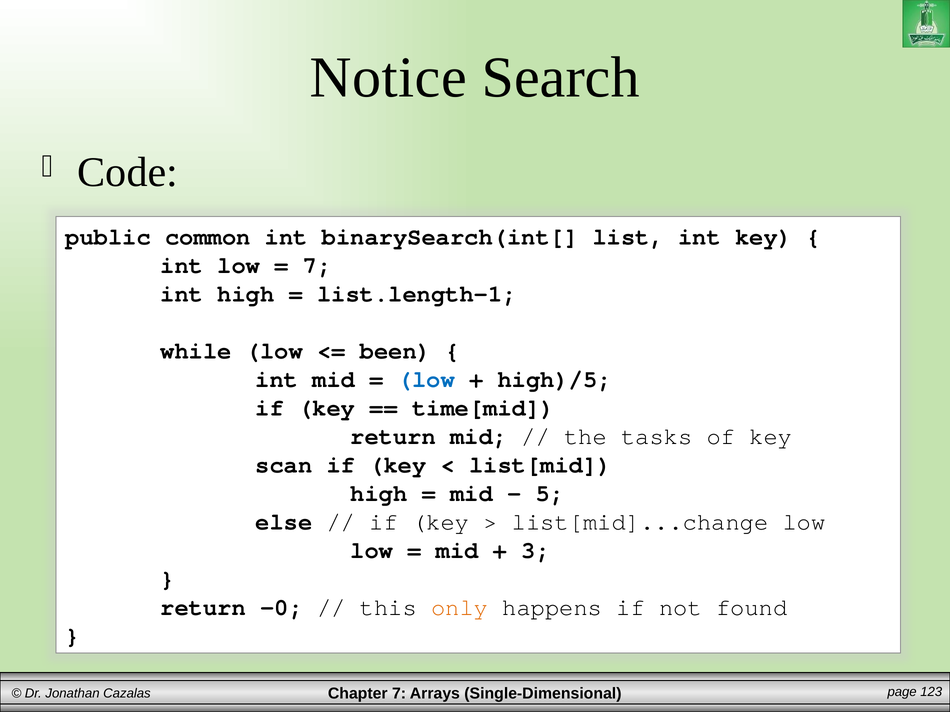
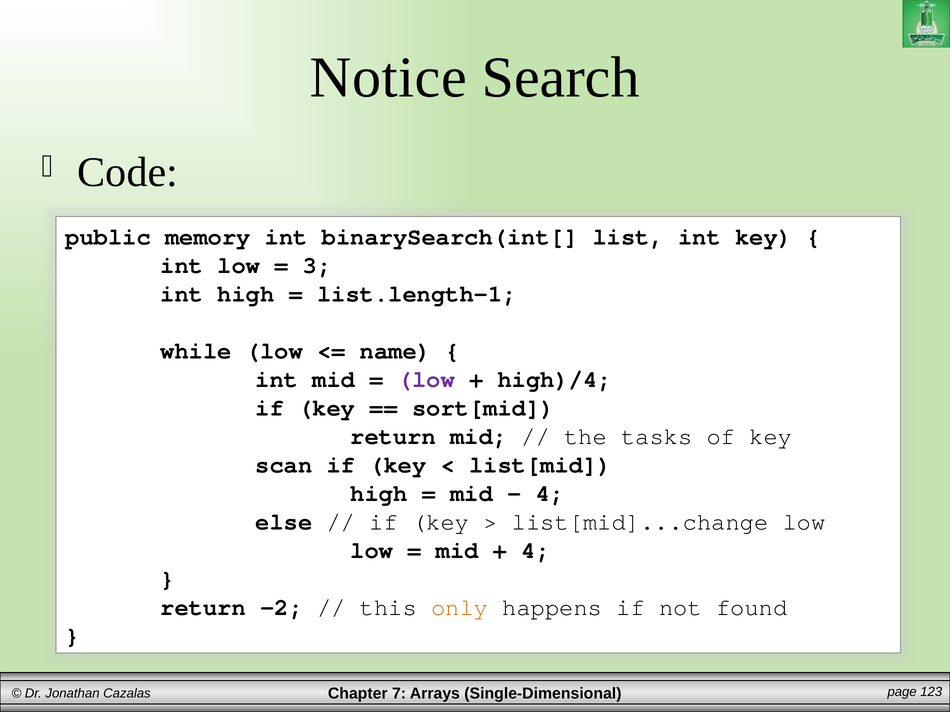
common: common -> memory (208, 237)
7: 7 -> 3 (317, 266)
been: been -> name (396, 351)
low colour: blue -> purple (426, 380)
high)/5: high)/5 -> high)/4 (555, 380)
time[mid: time[mid -> sort[mid (483, 408)
5: 5 -> 4 (550, 494)
3: 3 -> 4 (536, 551)
-0: -0 -> -2 (282, 608)
